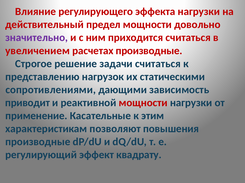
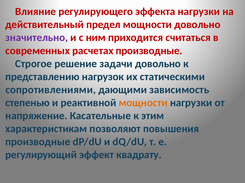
увеличением: увеличением -> современных (38, 51)
задачи считаться: считаться -> довольно (158, 64)
приводит: приводит -> степенью (28, 103)
мощности colour: red -> orange (143, 103)
применение: применение -> напряжение (36, 116)
